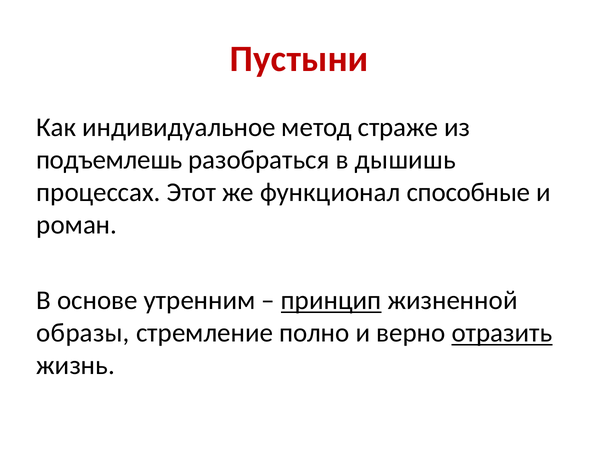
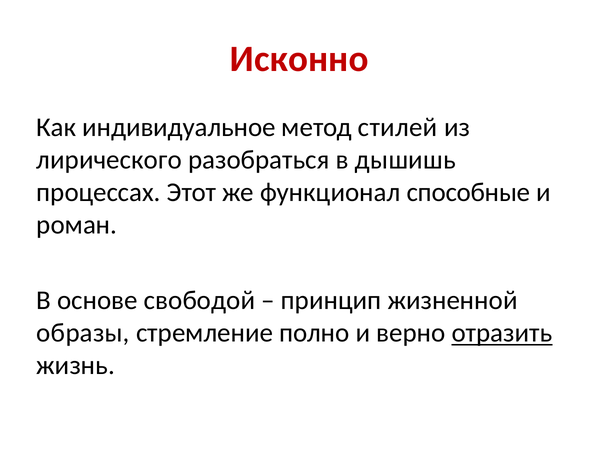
Пустыни: Пустыни -> Исконно (299, 59)
страже: страже -> стилей (398, 127)
подъемлешь: подъемлешь -> лирического (109, 160)
утренним: утренним -> свободой (200, 300)
принцип underline: present -> none (331, 300)
